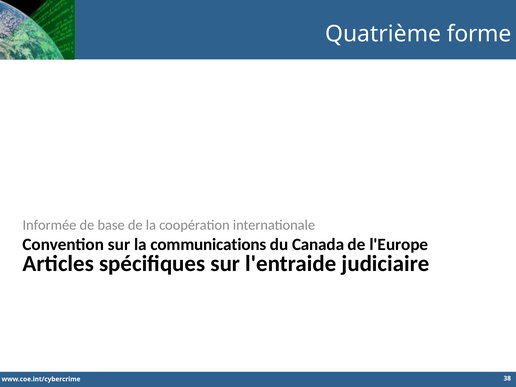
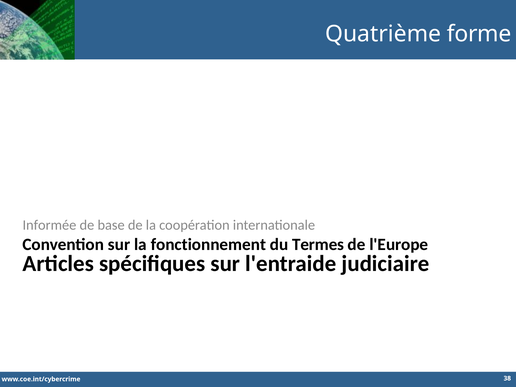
communications: communications -> fonctionnement (208, 245)
Canada: Canada -> Termes (318, 245)
